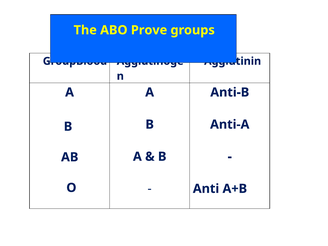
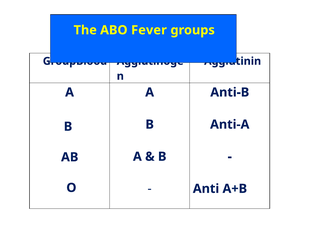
Prove: Prove -> Fever (149, 30)
